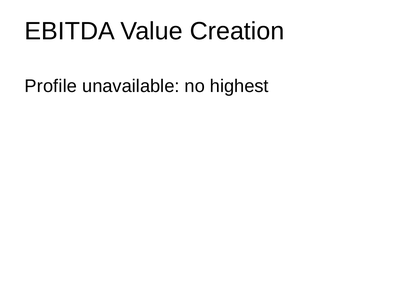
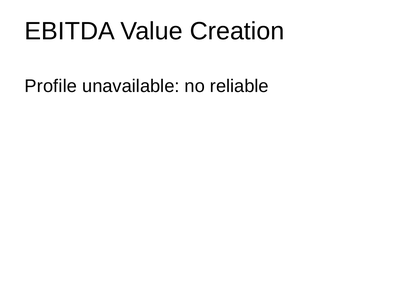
highest: highest -> reliable (239, 86)
